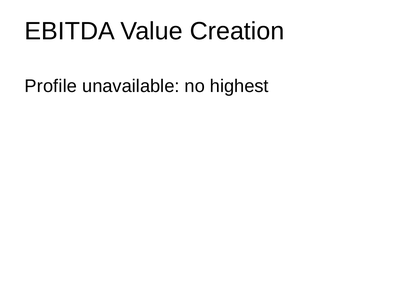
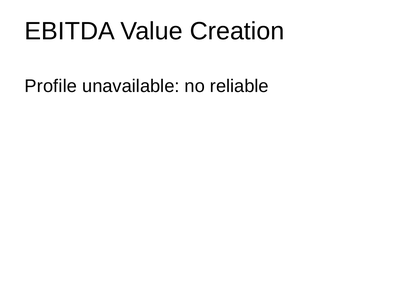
highest: highest -> reliable (239, 86)
